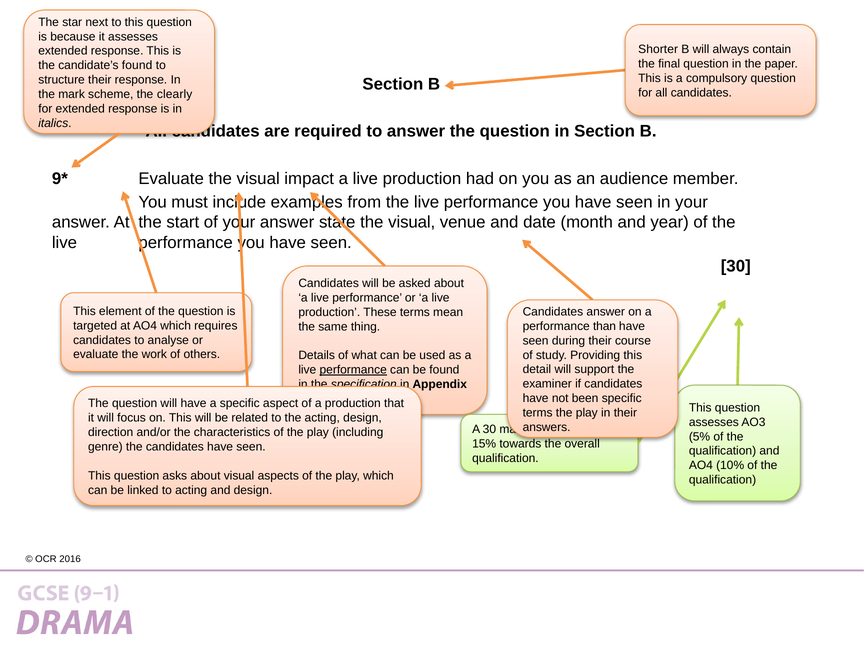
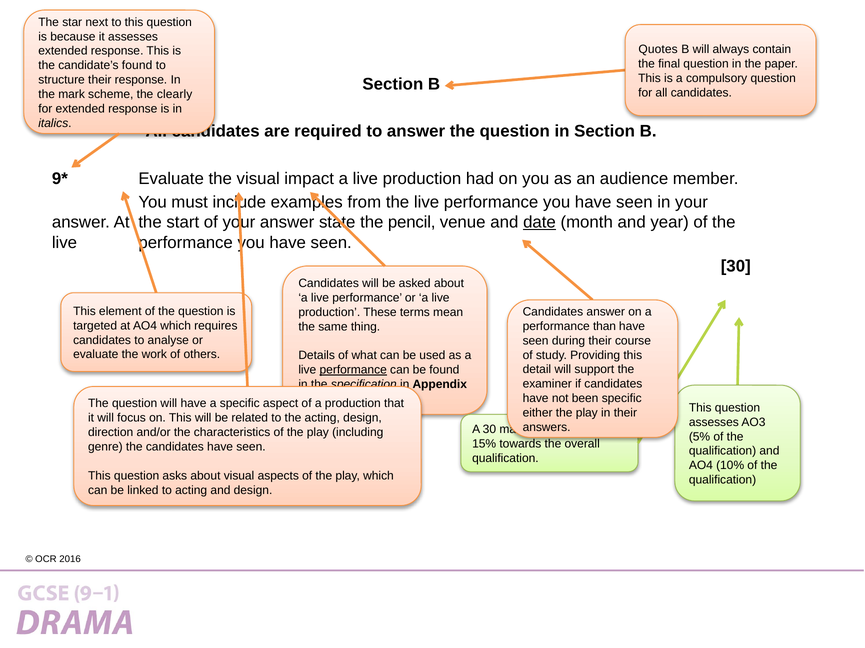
Shorter: Shorter -> Quotes (658, 49)
state the visual: visual -> pencil (412, 223)
date underline: none -> present (539, 223)
terms: terms -> either (538, 413)
